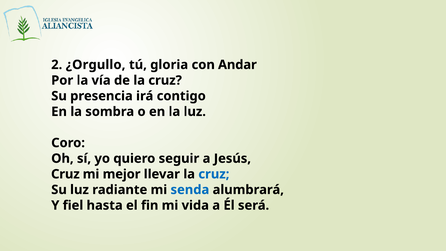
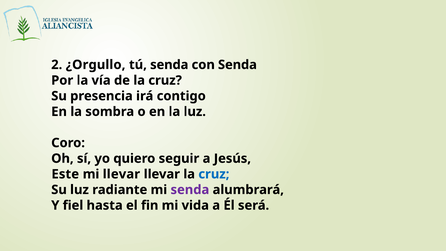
tú gloria: gloria -> senda (169, 65)
con Andar: Andar -> Senda (237, 65)
Cruz: Cruz -> Este (65, 174)
mi mejor: mejor -> llevar (121, 174)
senda colour: blue -> purple (190, 190)
